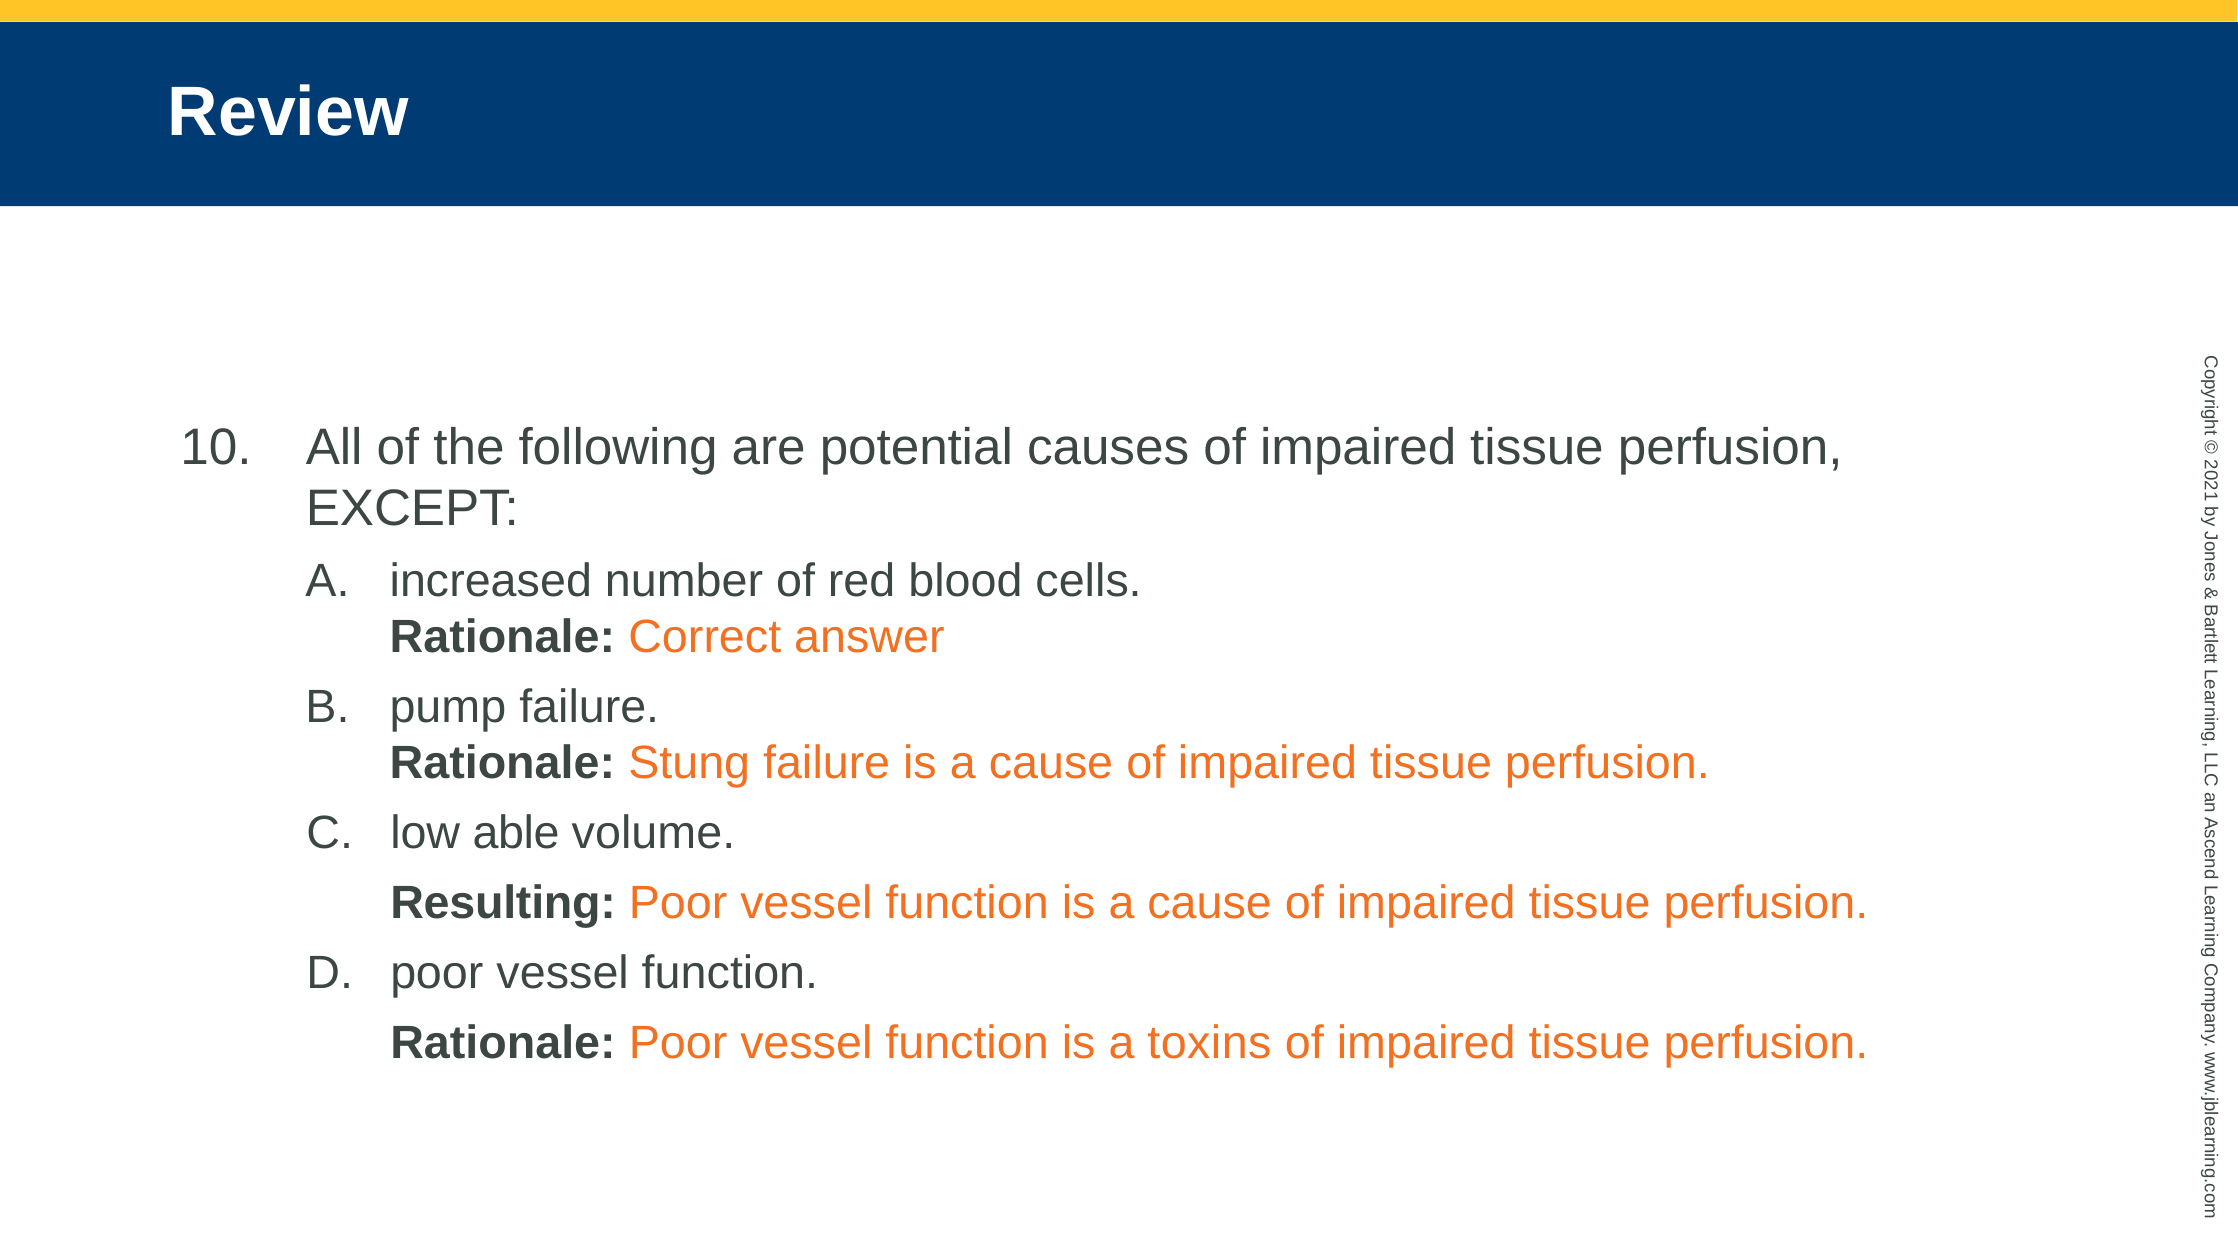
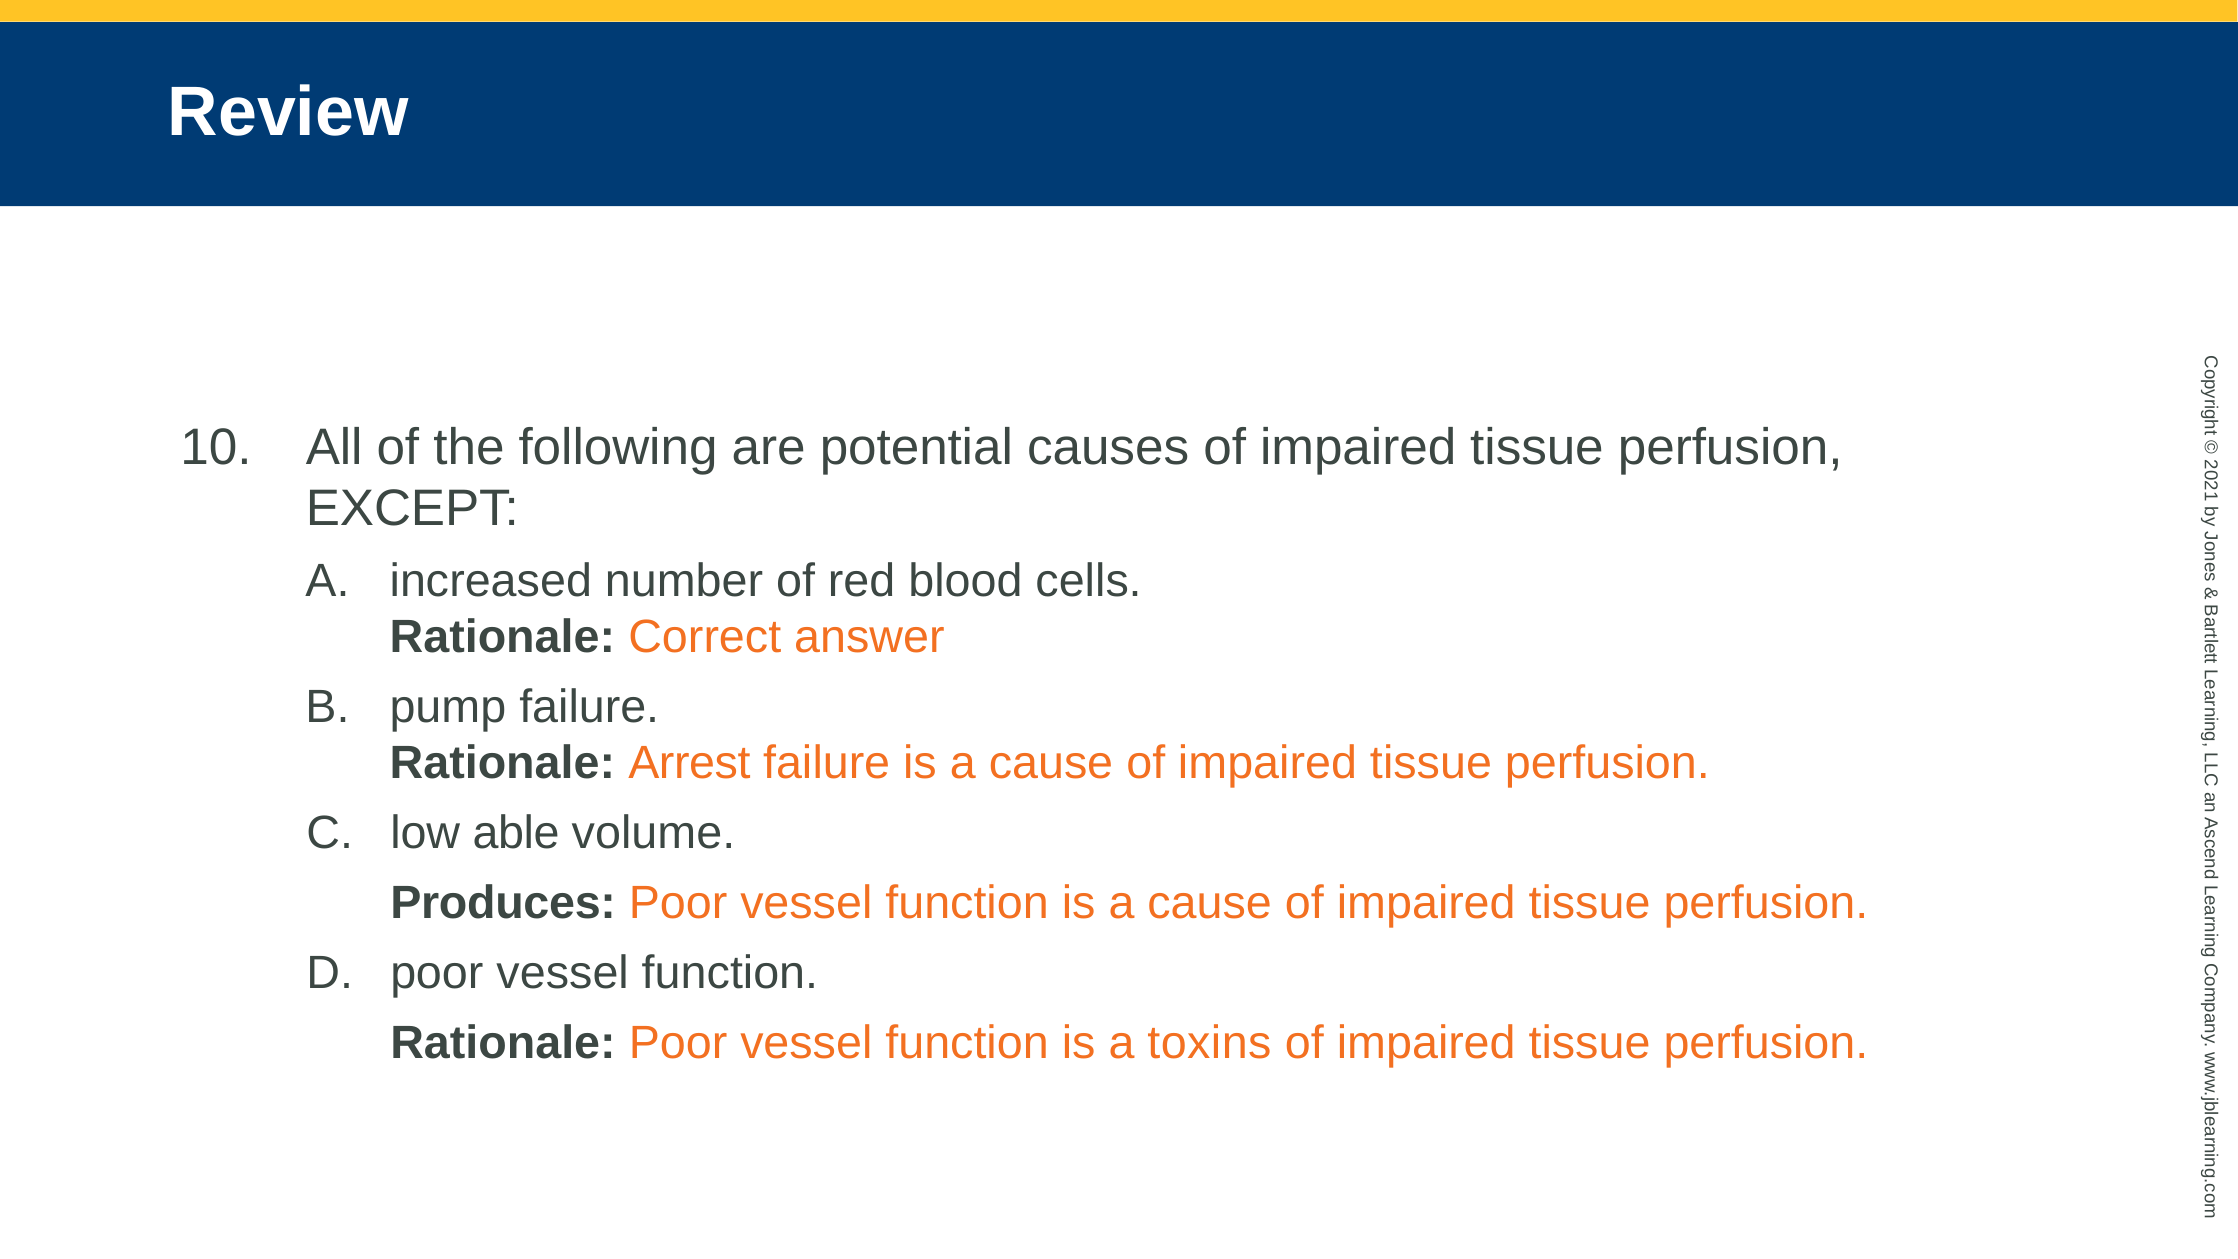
Stung: Stung -> Arrest (689, 763)
Resulting: Resulting -> Produces (503, 903)
